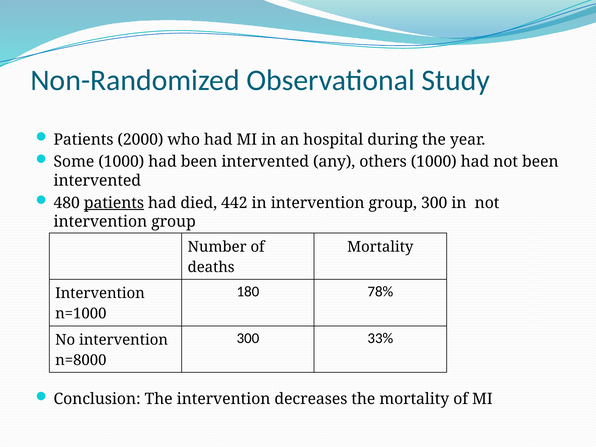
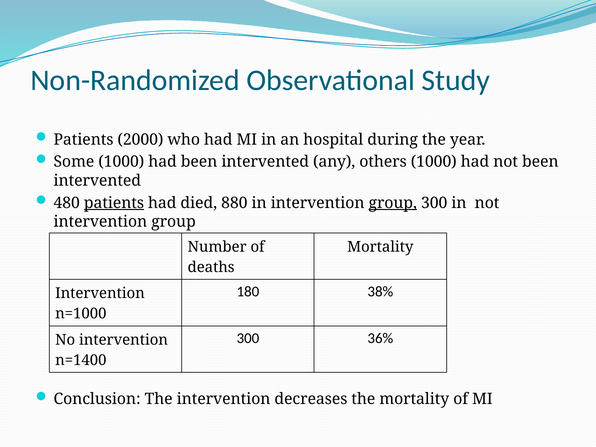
442: 442 -> 880 (234, 203)
group underline: none -> present (393, 203)
78%: 78% -> 38% (380, 292)
33%: 33% -> 36% (380, 338)
n=8000: n=8000 -> n=1400 (81, 360)
